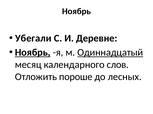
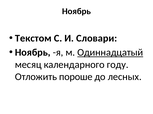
Убегали: Убегали -> Текстом (33, 38)
Деревне: Деревне -> Словари (97, 38)
Ноябрь underline: present -> none (33, 53)
слов: слов -> году (118, 65)
